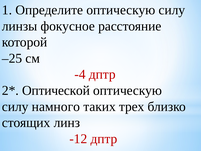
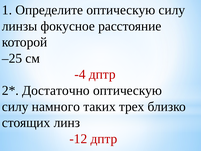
Оптической: Оптической -> Достаточно (56, 90)
